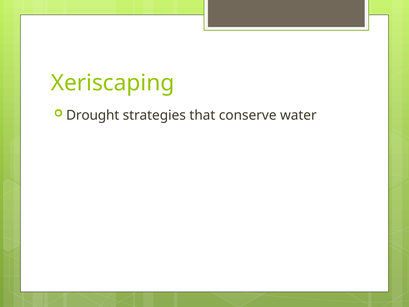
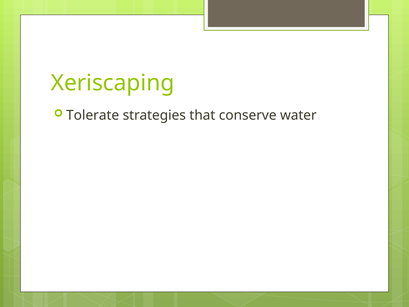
Drought: Drought -> Tolerate (93, 115)
